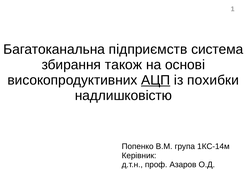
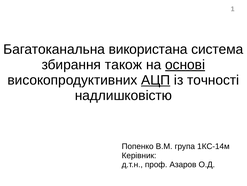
підприємств: підприємств -> використана (148, 49)
основі underline: none -> present (185, 65)
похибки: похибки -> точності (213, 80)
